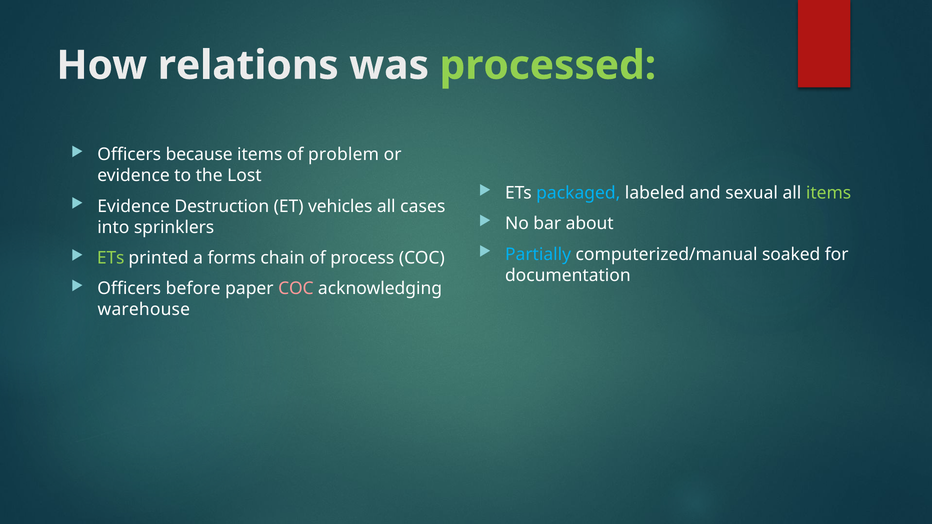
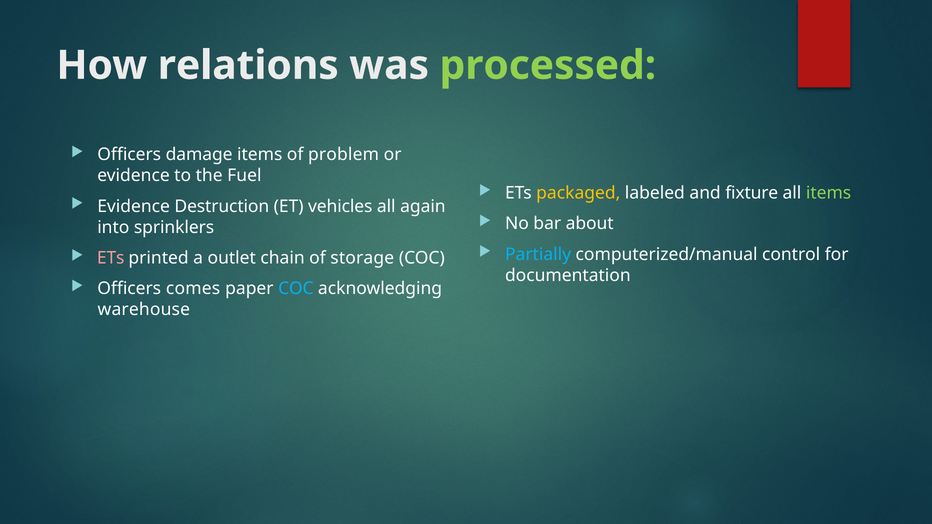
because: because -> damage (199, 155)
Lost: Lost -> Fuel (244, 176)
packaged colour: light blue -> yellow (578, 193)
sexual: sexual -> fixture (752, 193)
cases: cases -> again (423, 206)
soaked: soaked -> control (791, 254)
ETs colour: light green -> pink (111, 258)
forms: forms -> outlet (232, 258)
process: process -> storage (362, 258)
before: before -> comes (193, 289)
COC colour: pink -> light blue (296, 289)
